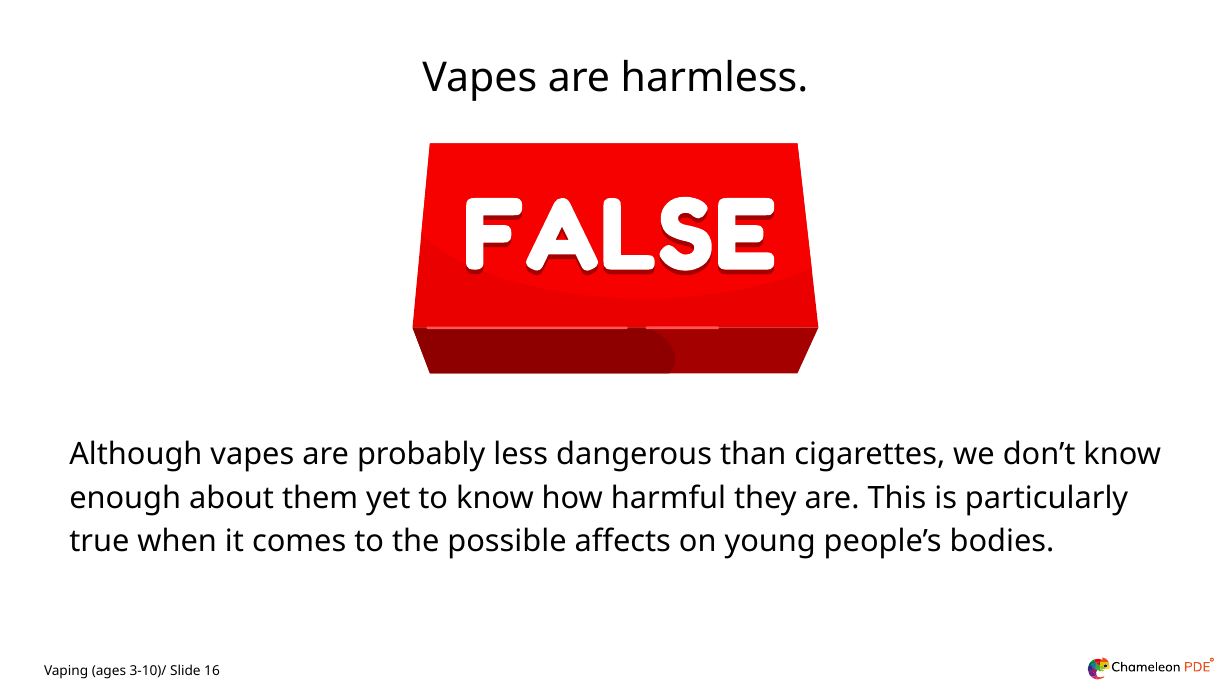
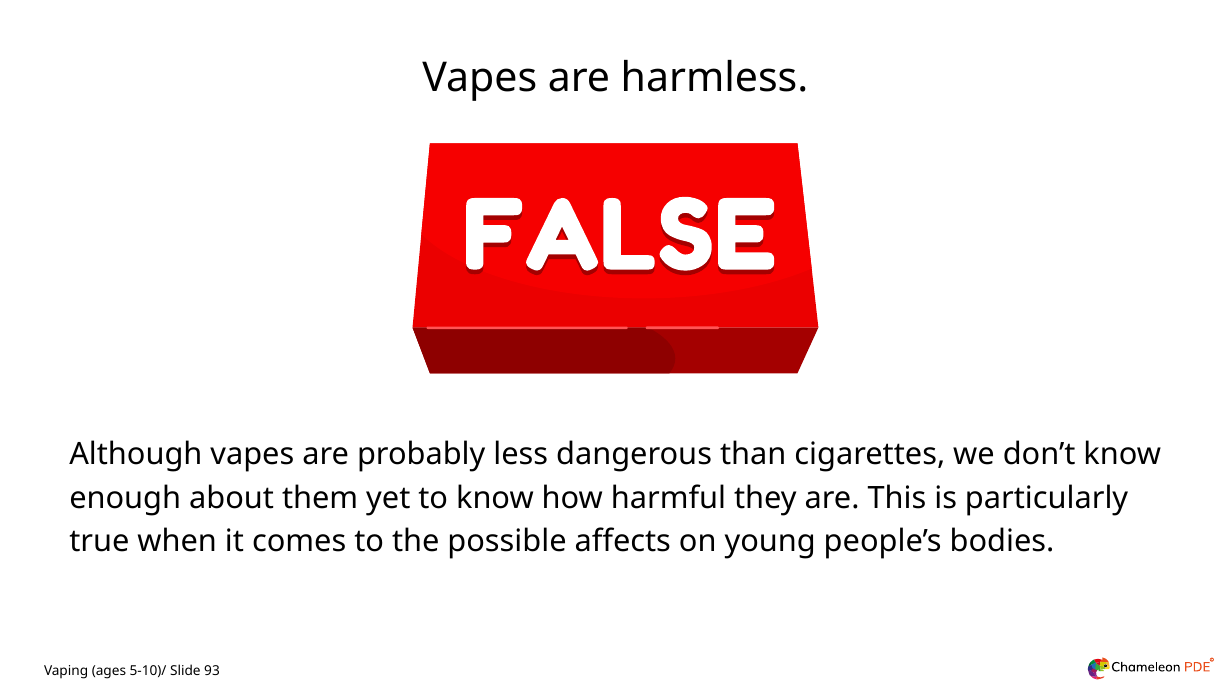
3-10)/: 3-10)/ -> 5-10)/ (148, 672)
16: 16 -> 93 (212, 672)
